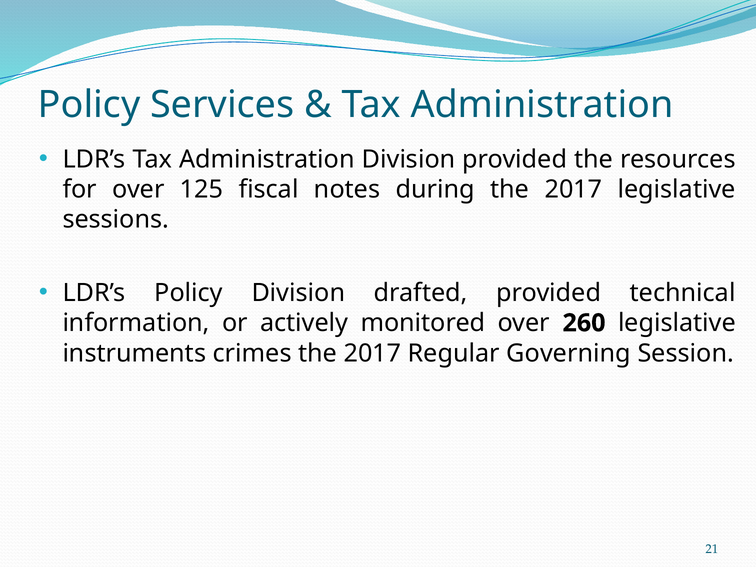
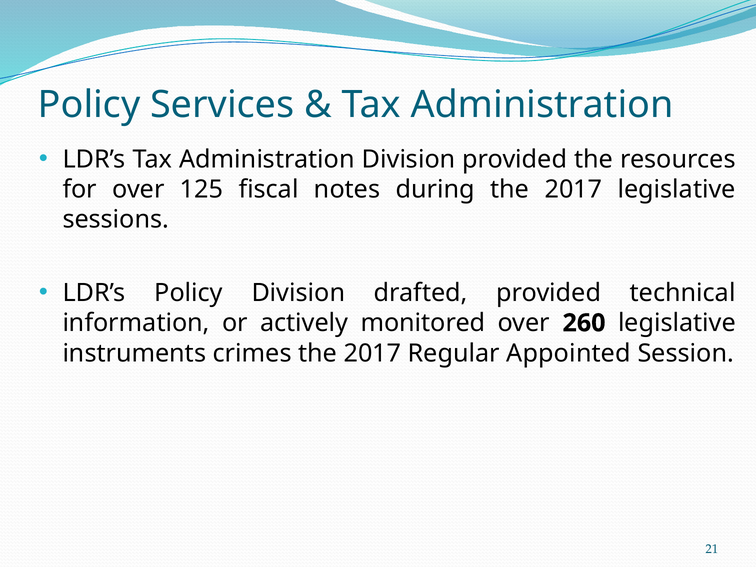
Governing: Governing -> Appointed (569, 353)
